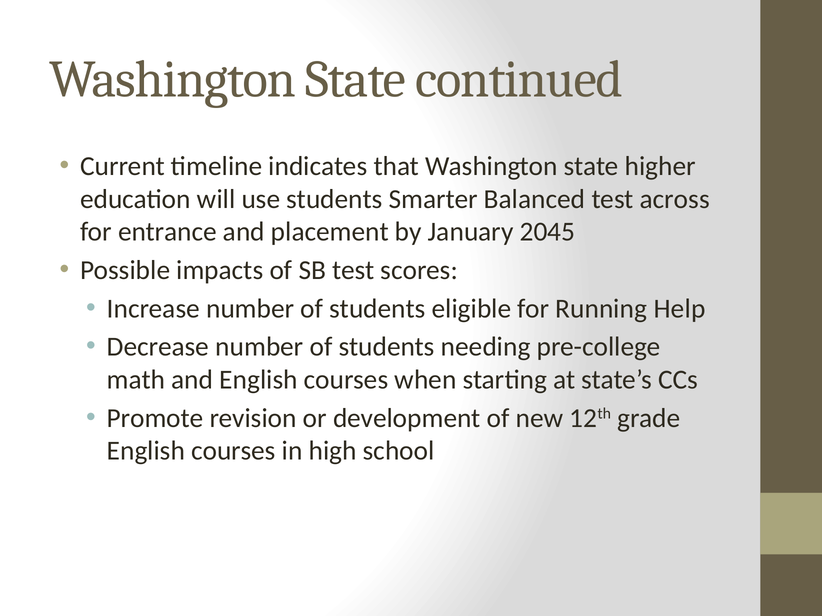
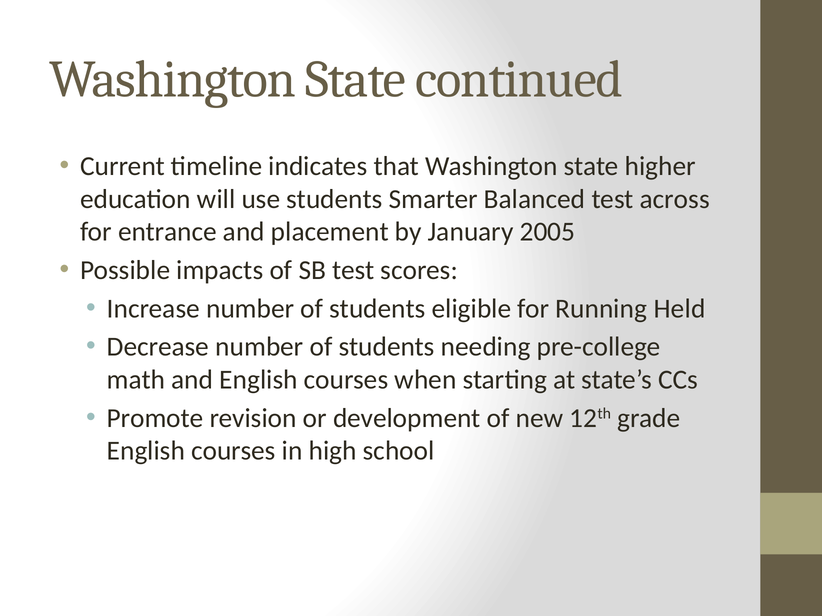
2045: 2045 -> 2005 (547, 232)
Help: Help -> Held (680, 309)
